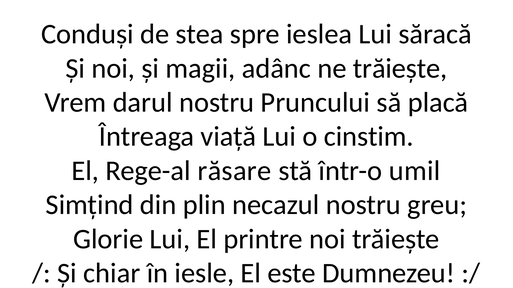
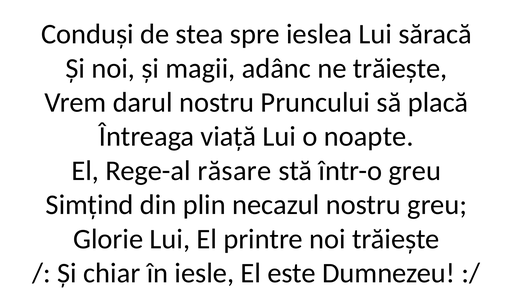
cinstim: cinstim -> noapte (369, 137)
într-o umil: umil -> greu (415, 171)
